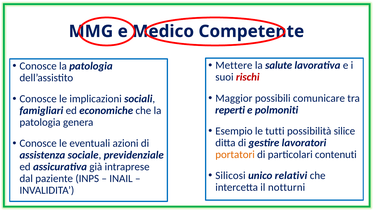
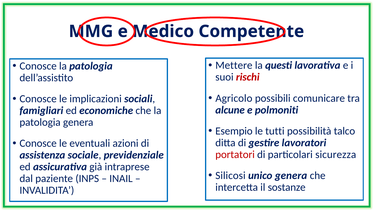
salute: salute -> questi (279, 65)
Maggior: Maggior -> Agricolo (234, 98)
reperti: reperti -> alcune (230, 110)
silice: silice -> talco (344, 131)
portatori colour: orange -> red (235, 154)
contenuti: contenuti -> sicurezza (336, 154)
unico relativi: relativi -> genera (291, 175)
notturni: notturni -> sostanze (287, 187)
